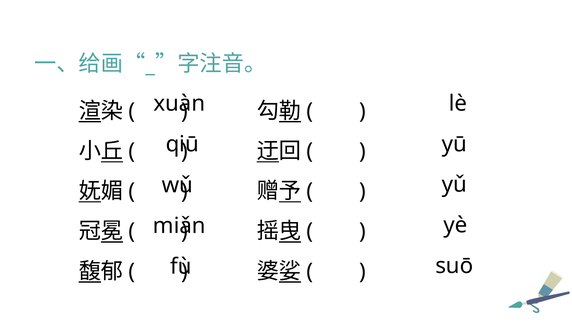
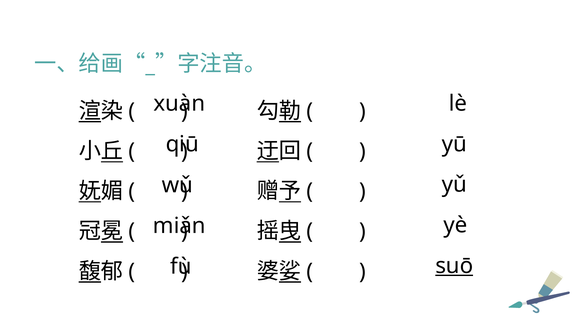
suō underline: none -> present (454, 266)
